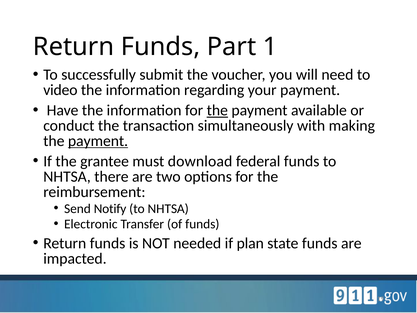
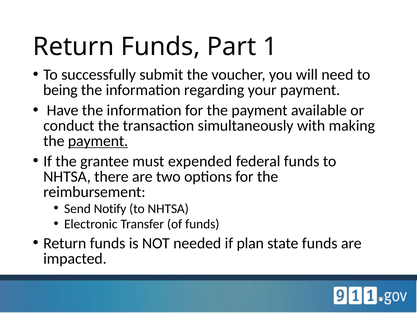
video: video -> being (60, 90)
the underline: present -> none (217, 110)
download: download -> expended (200, 161)
